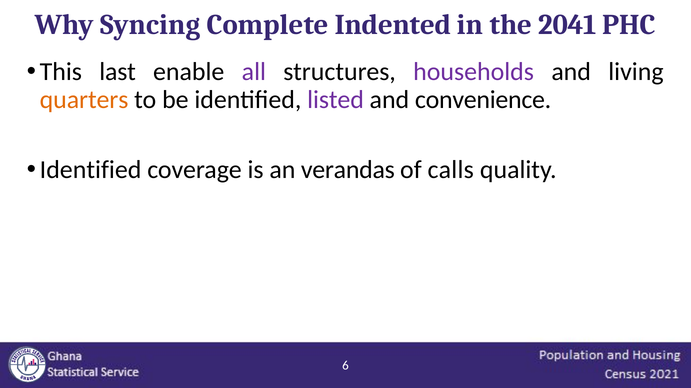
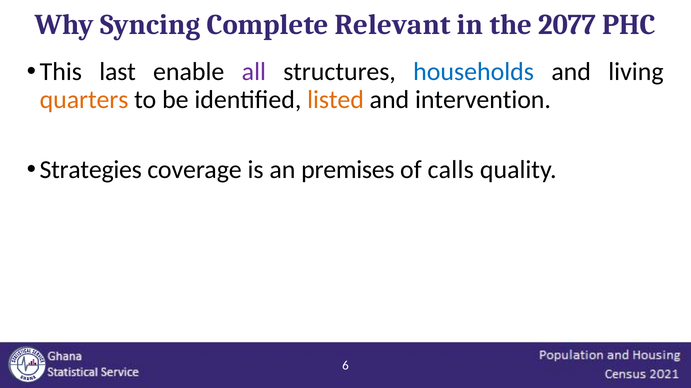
Indented: Indented -> Relevant (393, 25)
2041: 2041 -> 2077 (567, 25)
households colour: purple -> blue (474, 72)
listed colour: purple -> orange (336, 100)
convenience: convenience -> intervention (483, 100)
Identified: Identified -> Strategies (91, 170)
verandas: verandas -> premises (348, 170)
